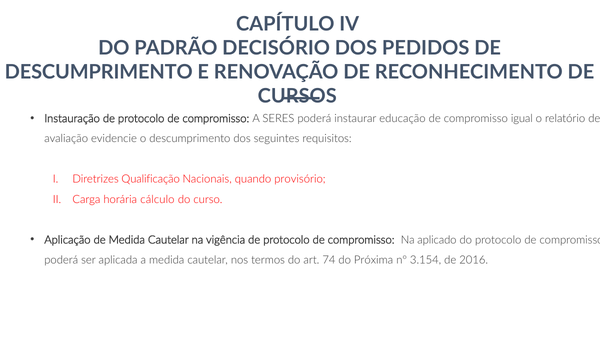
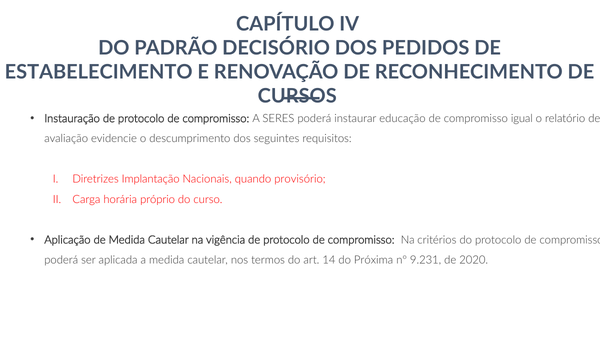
DESCUMPRIMENTO: DESCUMPRIMENTO -> ESTABELECIMENTO (99, 72)
Qualificação: Qualificação -> Implantação (151, 179)
cálculo: cálculo -> próprio (158, 200)
aplicado: aplicado -> critérios (437, 240)
74: 74 -> 14 (329, 260)
3.154: 3.154 -> 9.231 (426, 260)
2016: 2016 -> 2020 (474, 260)
